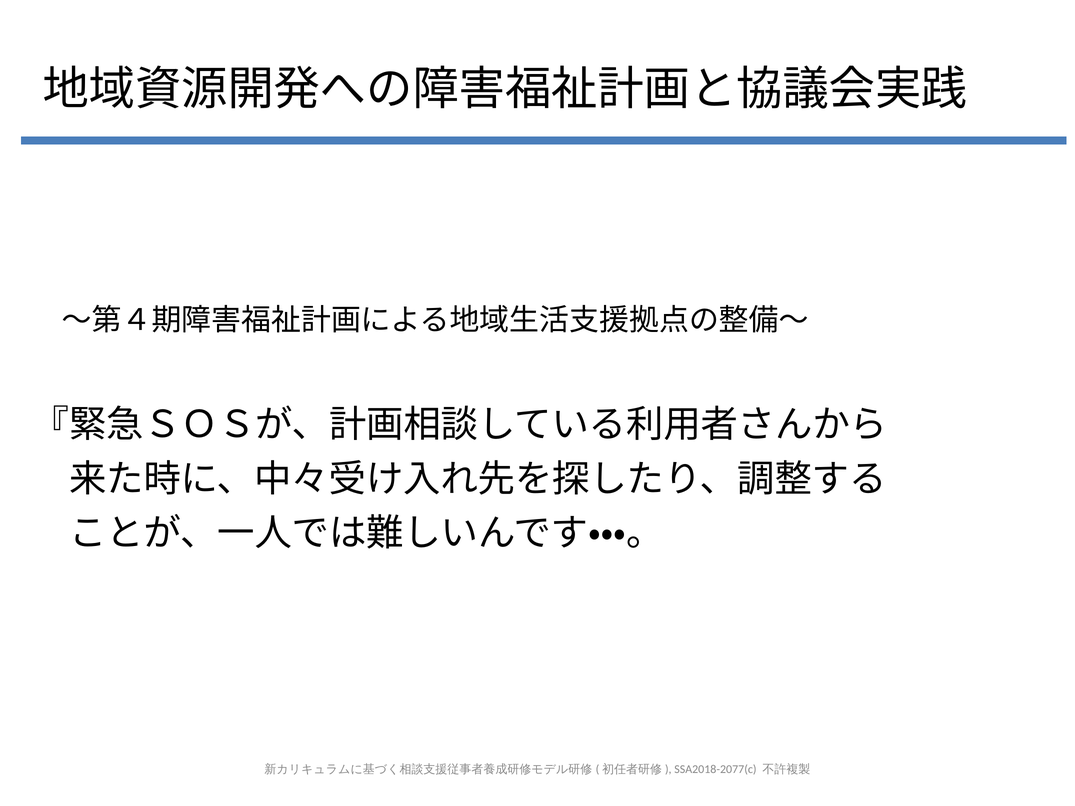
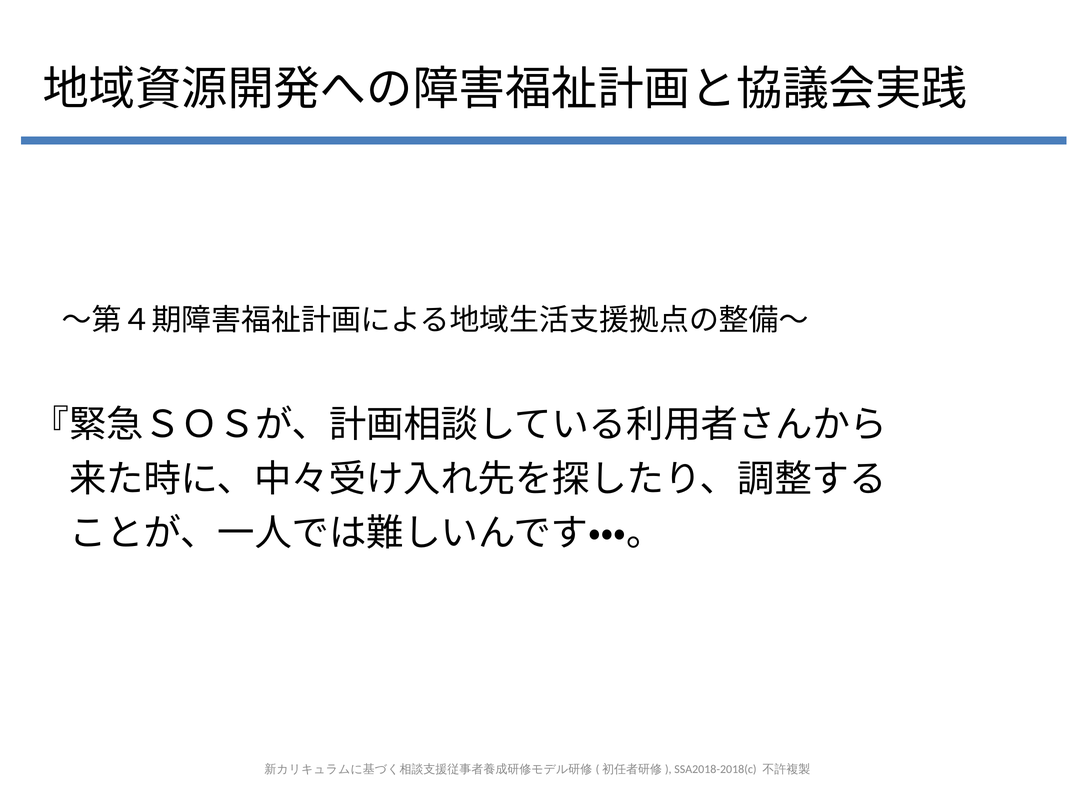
SSA2018-2077(c: SSA2018-2077(c -> SSA2018-2018(c (715, 770)
